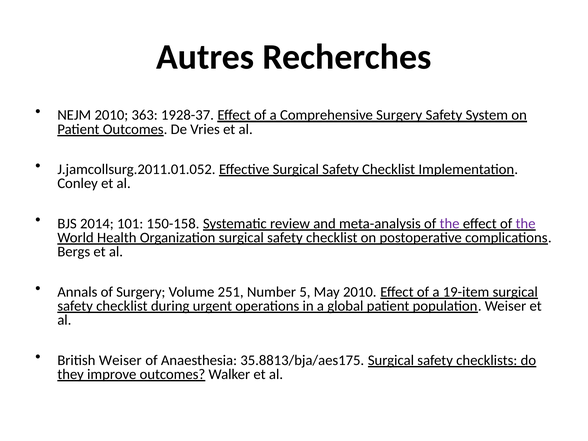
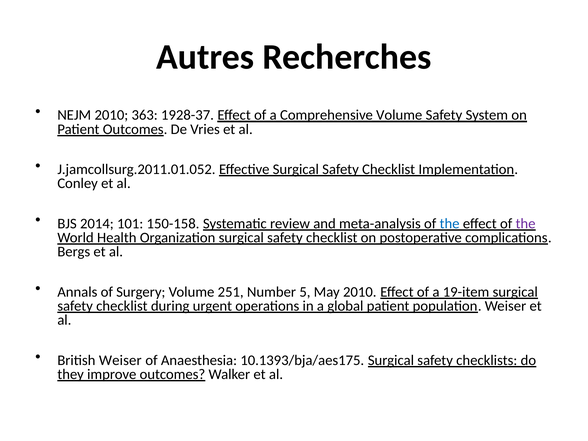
Comprehensive Surgery: Surgery -> Volume (399, 115)
the colour: purple -> blue (450, 224)
35.8813/bja/aes175: 35.8813/bja/aes175 -> 10.1393/bja/aes175 (302, 360)
